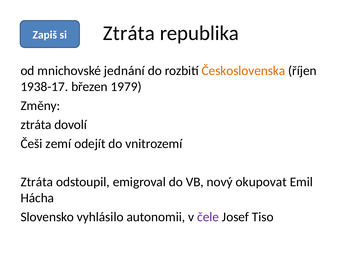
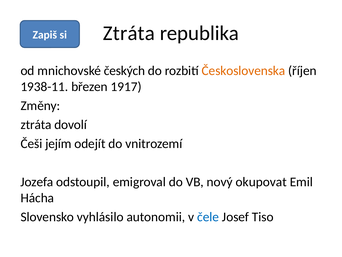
jednání: jednání -> českých (124, 70)
1938-17: 1938-17 -> 1938-11 (44, 86)
1979: 1979 -> 1917 (126, 86)
zemí: zemí -> jejím (58, 143)
Ztráta: Ztráta -> Jozefa (37, 182)
čele colour: purple -> blue (208, 216)
